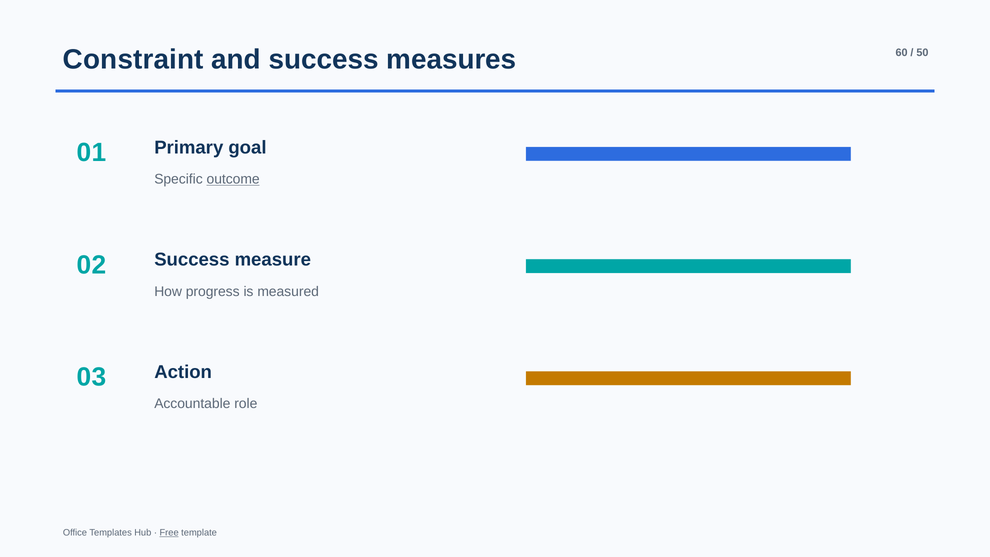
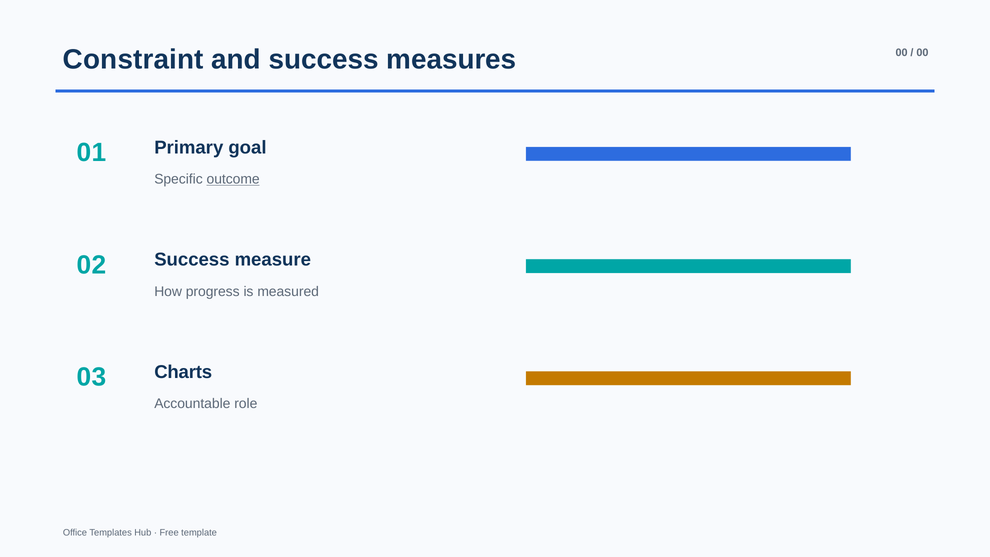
measures 60: 60 -> 00 (902, 53)
50: 50 -> 00 (922, 53)
Action: Action -> Charts (183, 372)
Free underline: present -> none (169, 533)
